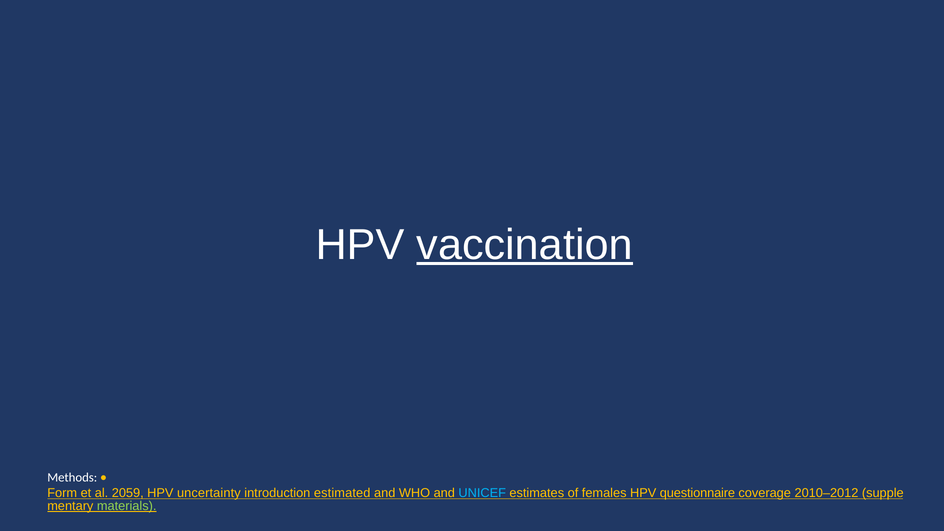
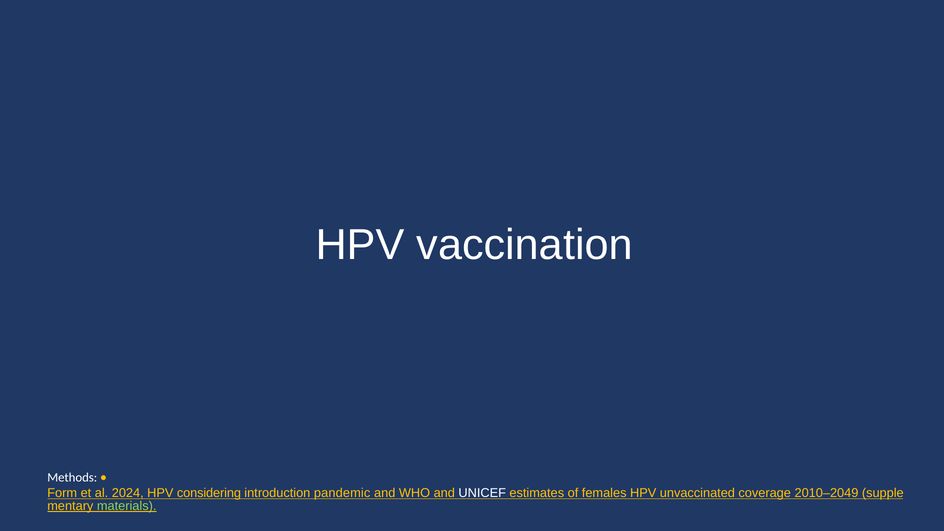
vaccination underline: present -> none (525, 245)
2059: 2059 -> 2024 (128, 493)
uncertainty: uncertainty -> considering (209, 493)
estimated: estimated -> pandemic (342, 493)
UNICEF colour: light blue -> white (482, 493)
questionnaire: questionnaire -> unvaccinated (697, 493)
2010–2012: 2010–2012 -> 2010–2049 (826, 493)
